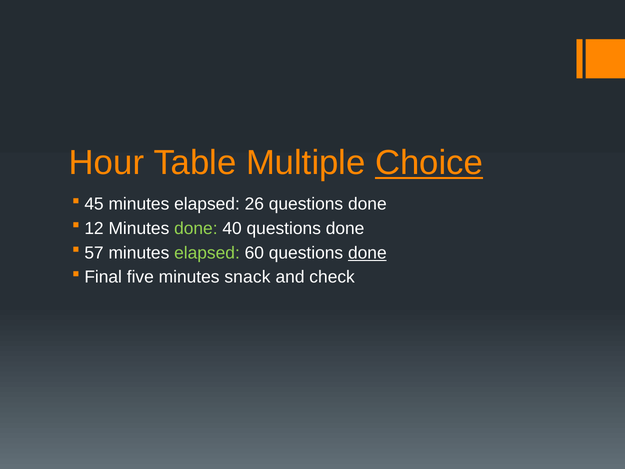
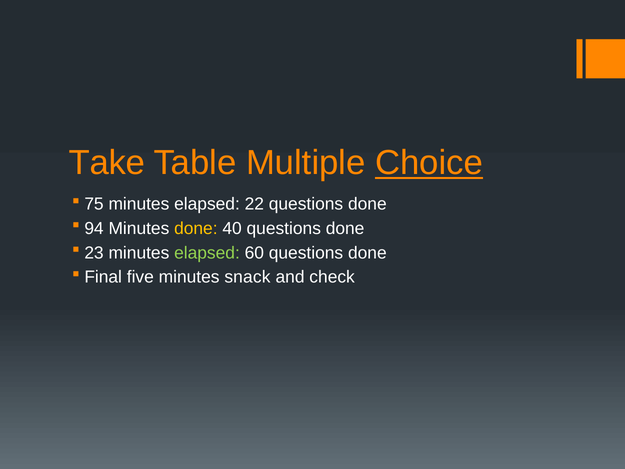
Hour: Hour -> Take (107, 163)
45: 45 -> 75 (94, 204)
26: 26 -> 22 (254, 204)
12: 12 -> 94 (94, 228)
done colour: light green -> yellow (196, 228)
57: 57 -> 23 (94, 253)
done underline: present -> none (367, 253)
